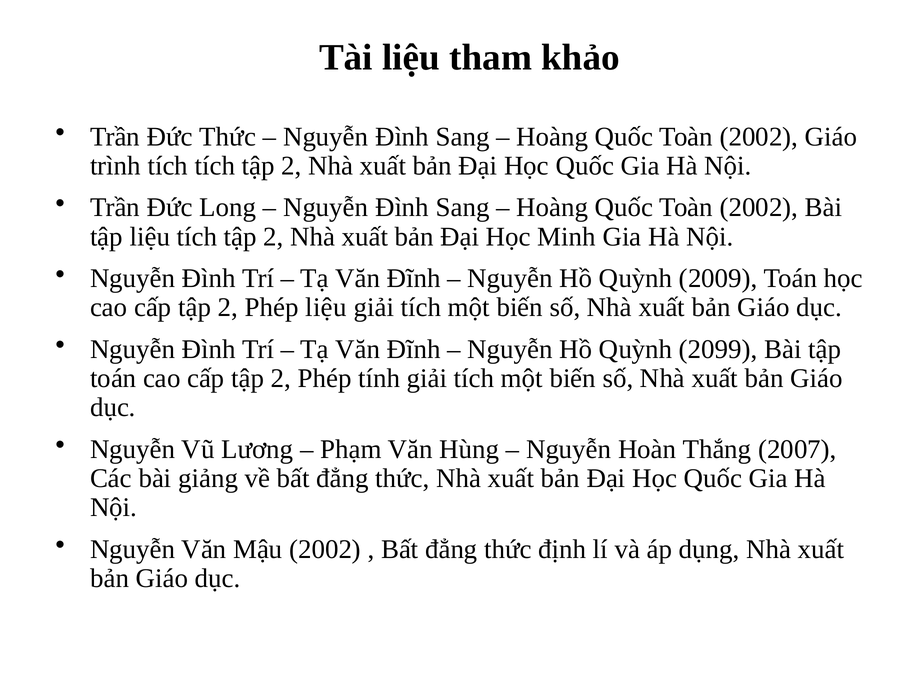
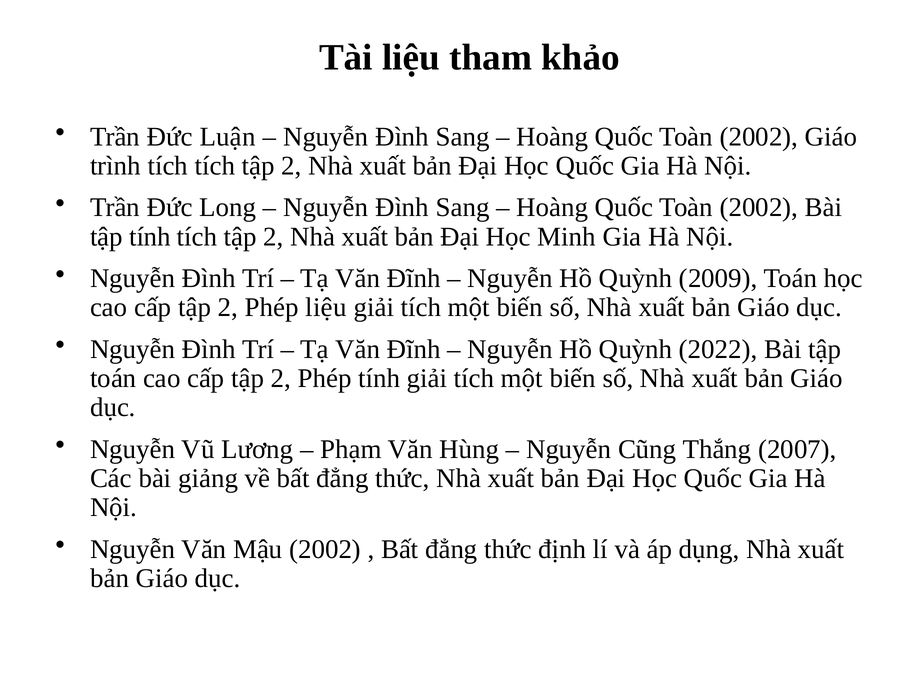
Đức Thức: Thức -> Luận (228, 137)
tập liệu: liệu -> tính (150, 237)
2099: 2099 -> 2022 (718, 349)
Hoàn: Hoàn -> Cũng (647, 449)
